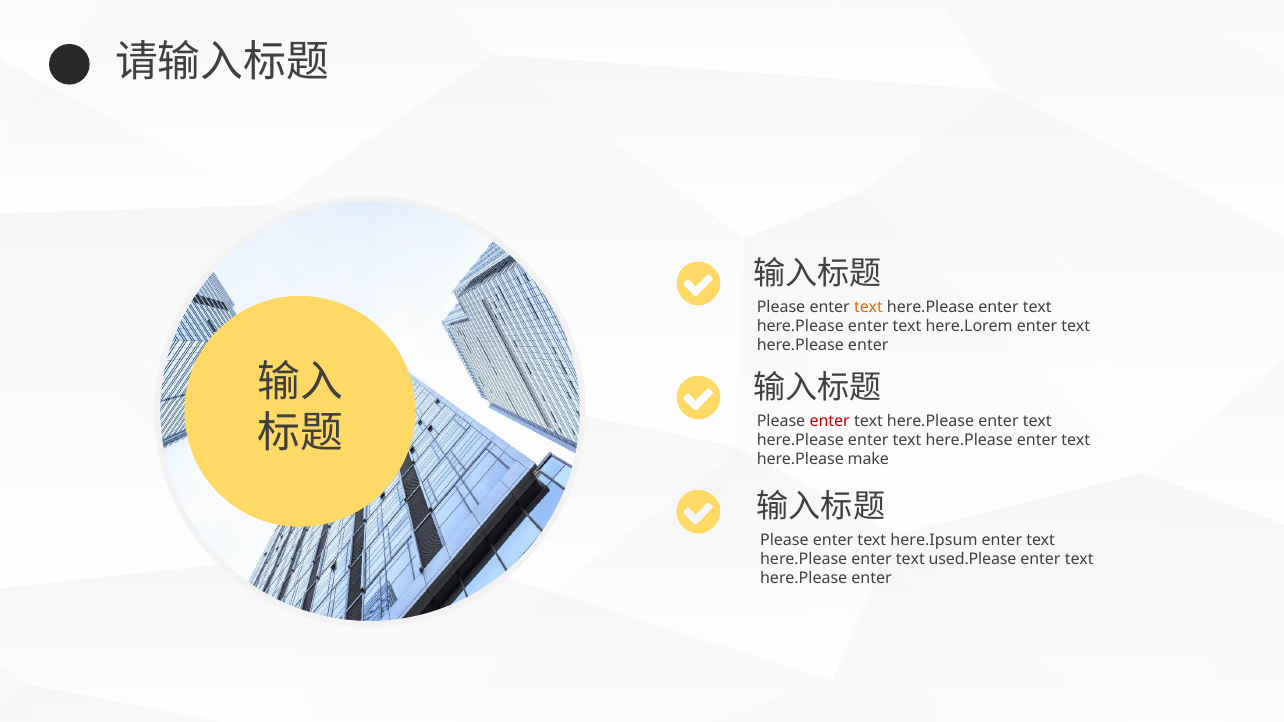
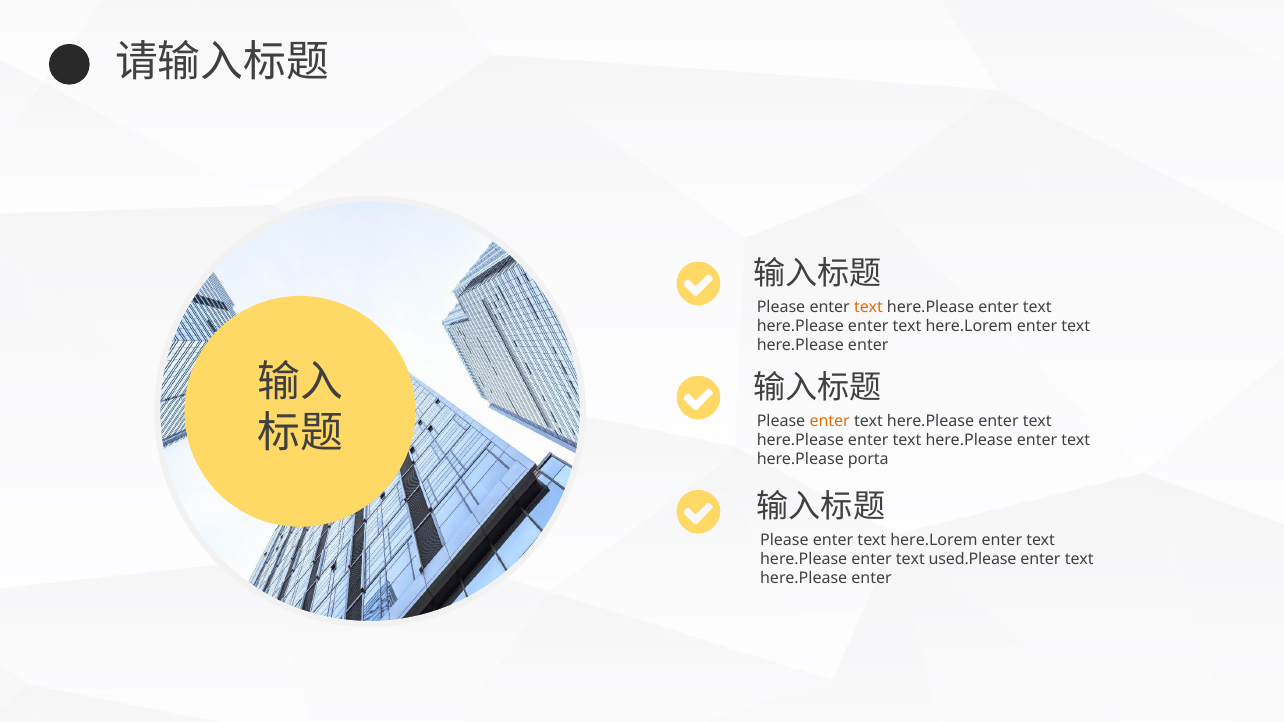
enter colour: red -> orange (830, 421)
make: make -> porta (868, 459)
Please enter text here.Ipsum: here.Ipsum -> here.Lorem (934, 540)
